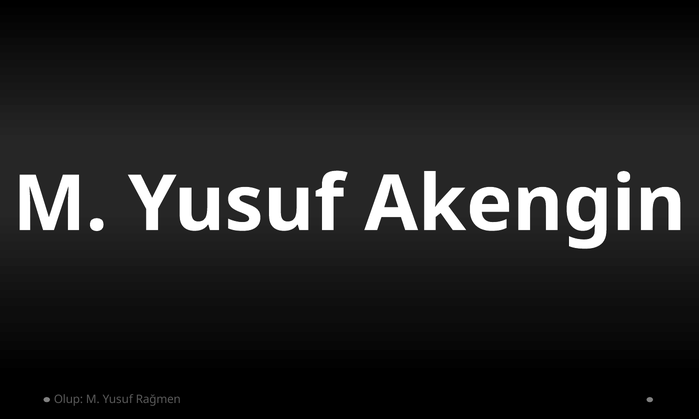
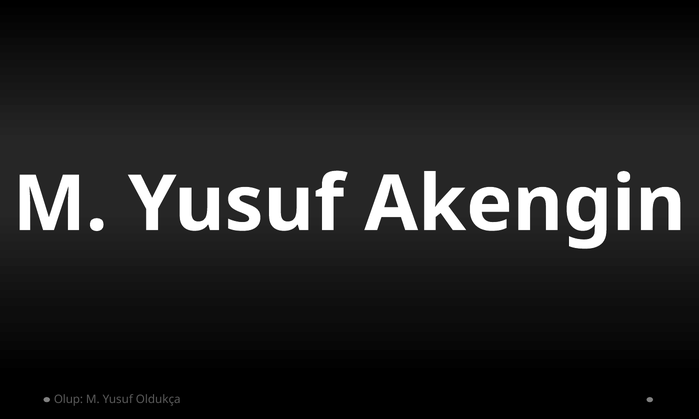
Rağmen: Rağmen -> Oldukça (158, 400)
